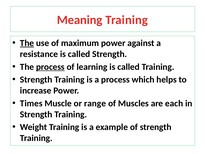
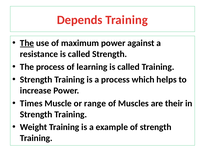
Meaning: Meaning -> Depends (80, 20)
process underline: present -> none (50, 67)
each: each -> their (174, 103)
